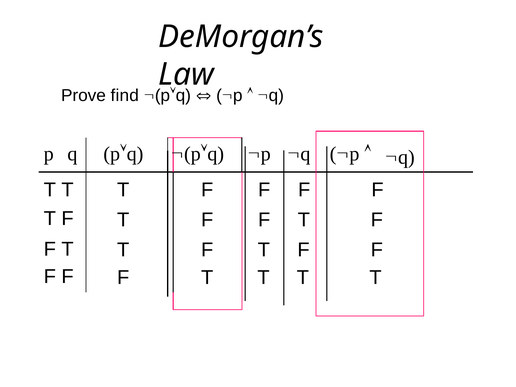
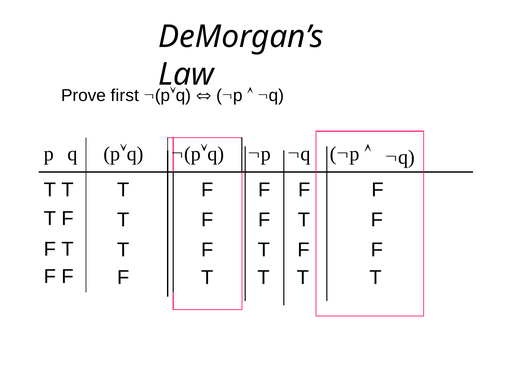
find: find -> first (125, 95)
